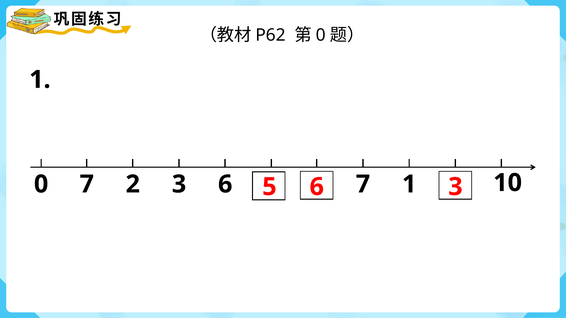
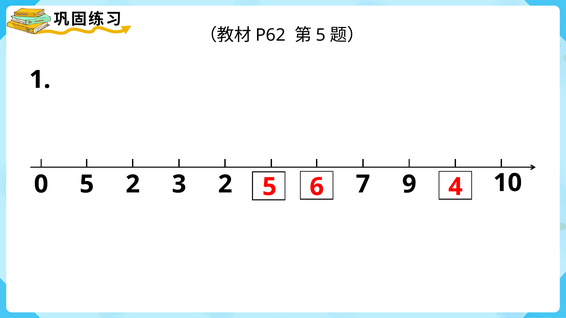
0: 0 -> 5 (321, 35)
0 7: 7 -> 5 (87, 184)
3 6: 6 -> 2 (225, 184)
7 1: 1 -> 9 (409, 184)
6 3: 3 -> 4 (455, 187)
